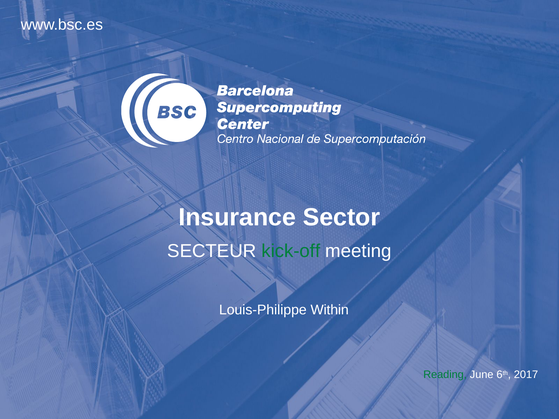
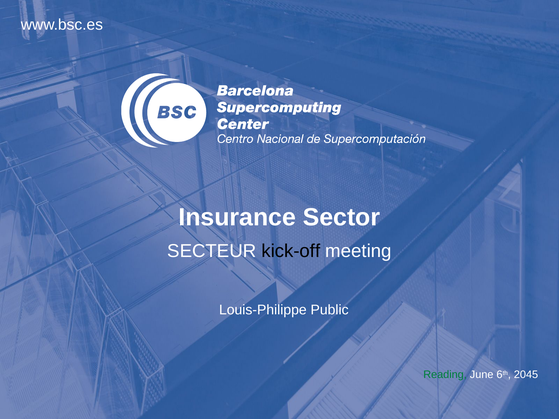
kick-off colour: green -> black (291, 251)
Within: Within -> Public (330, 310)
2017: 2017 -> 2045 (526, 375)
